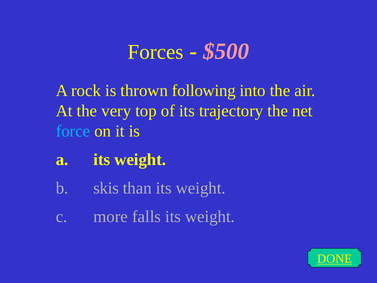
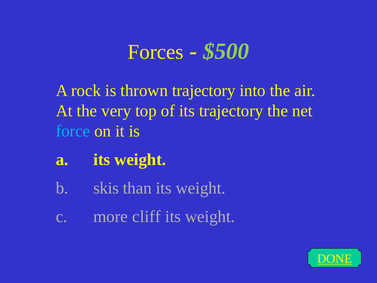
$500 colour: pink -> light green (226, 51)
thrown following: following -> trajectory (204, 91)
falls: falls -> cliff (146, 216)
